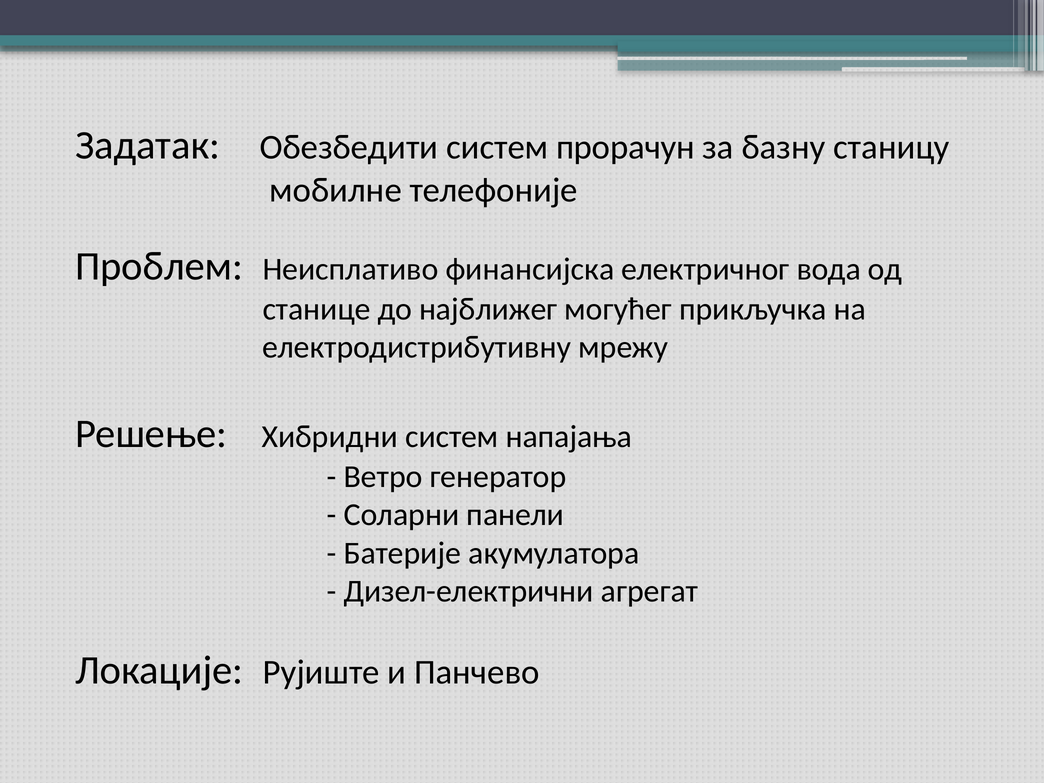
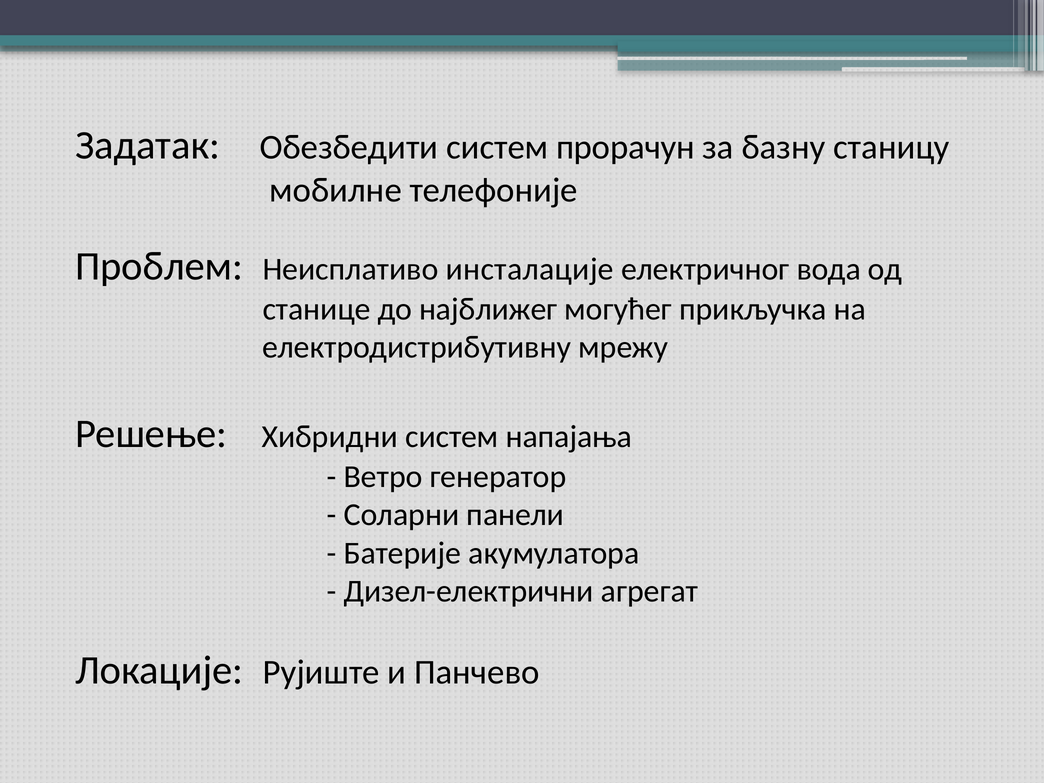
финансијска: финансијска -> инсталације (530, 269)
